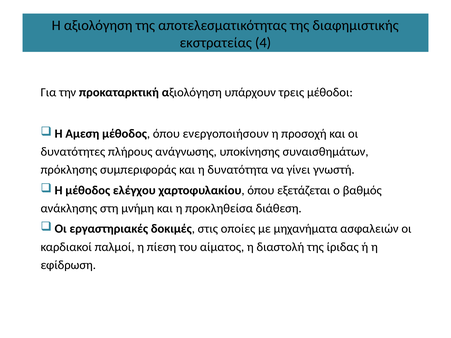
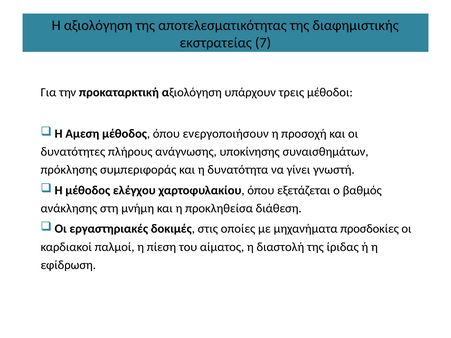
4: 4 -> 7 (263, 43)
ασφαλειών: ασφαλειών -> προσδοκίες (370, 229)
